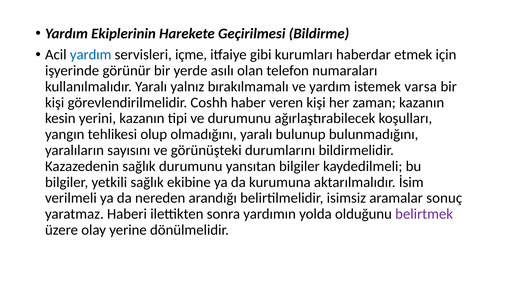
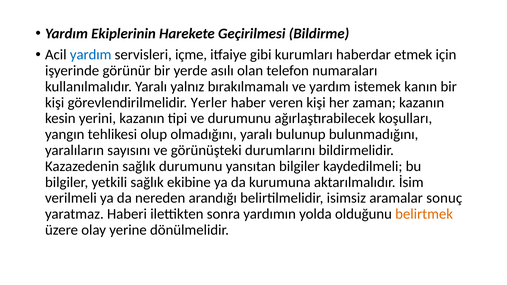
varsa: varsa -> kanın (421, 87)
Coshh: Coshh -> Yerler (209, 103)
belirtmek colour: purple -> orange (424, 214)
